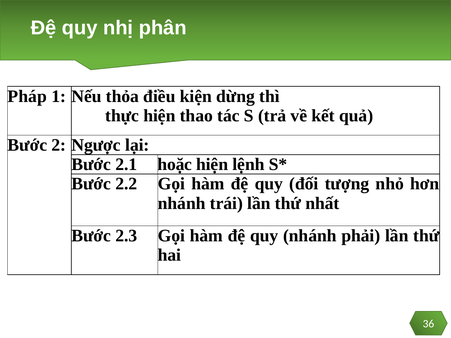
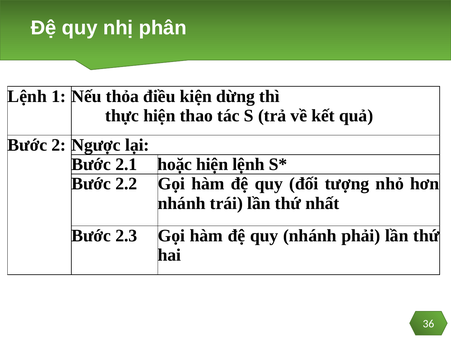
Pháp: Pháp -> Lệnh (27, 96)
